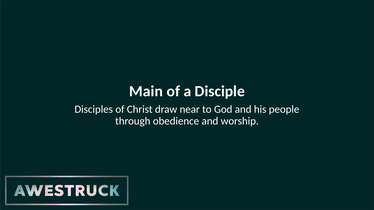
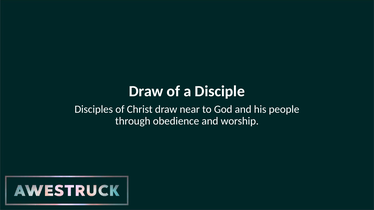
Main: Main -> Draw (146, 91)
